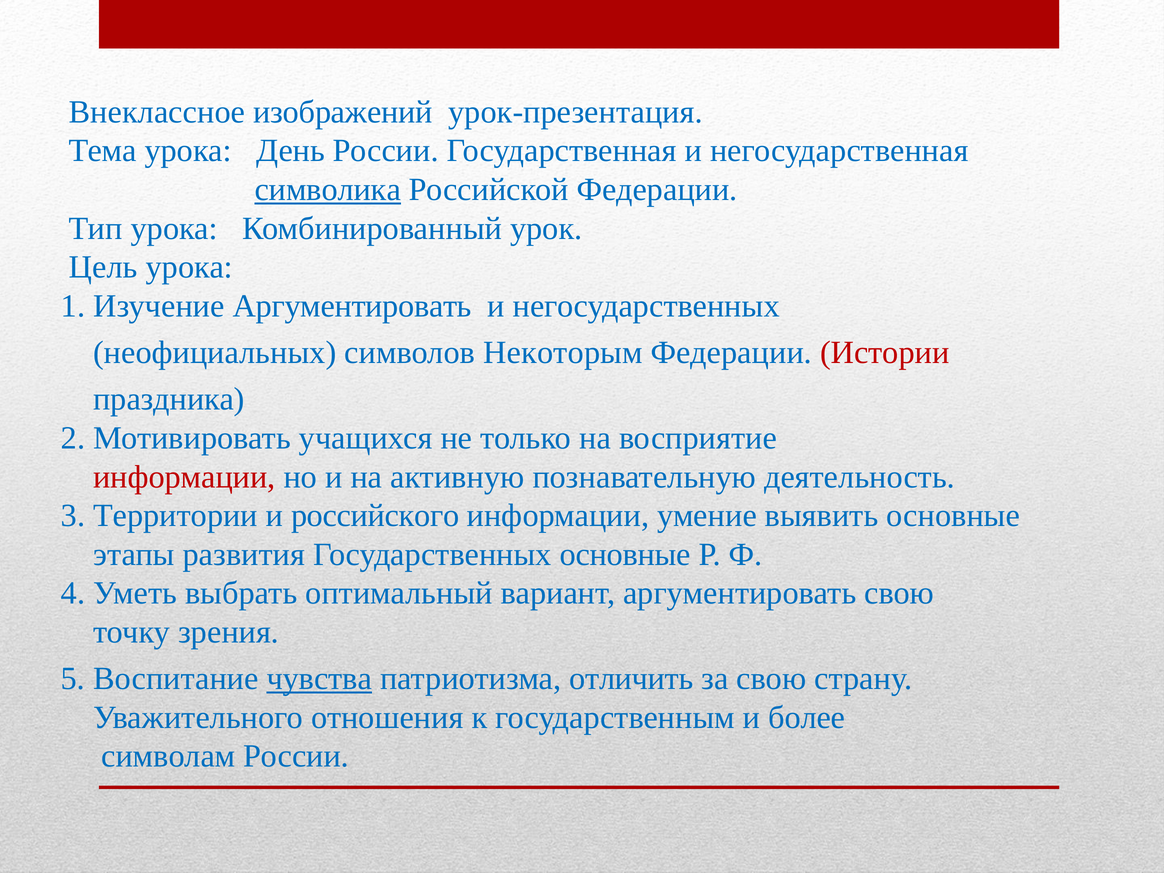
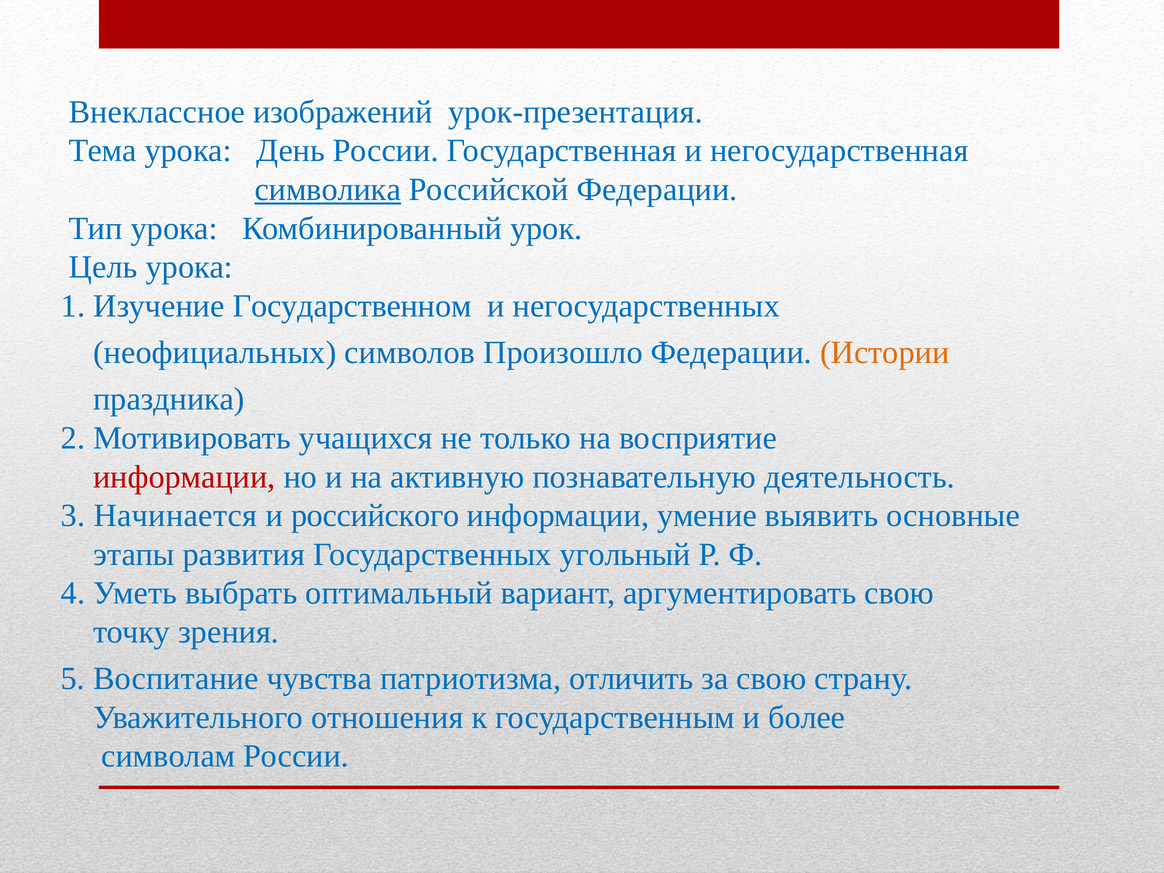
Изучение Аргументировать: Аргументировать -> Государственном (352, 306)
Некоторым: Некоторым -> Произошло (563, 353)
Истории colour: red -> orange (885, 353)
Территории: Территории -> Начинается (175, 516)
Государственных основные: основные -> угольный (625, 554)
чувства underline: present -> none (319, 679)
